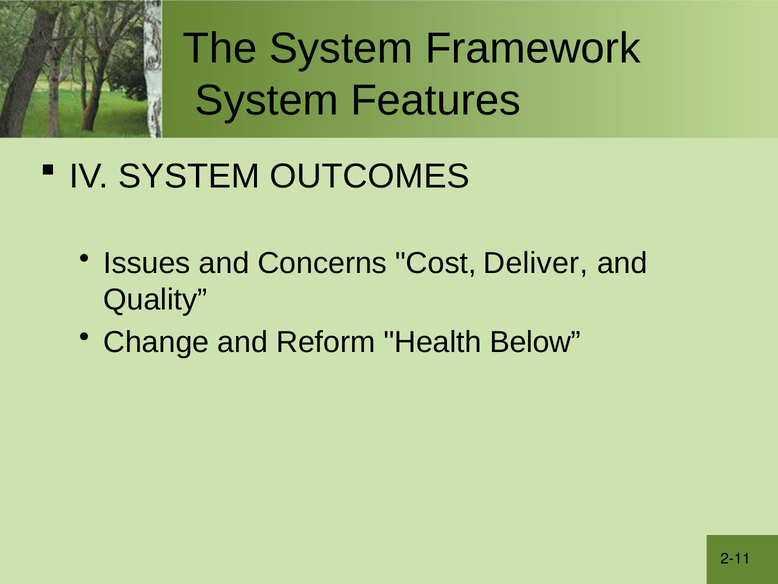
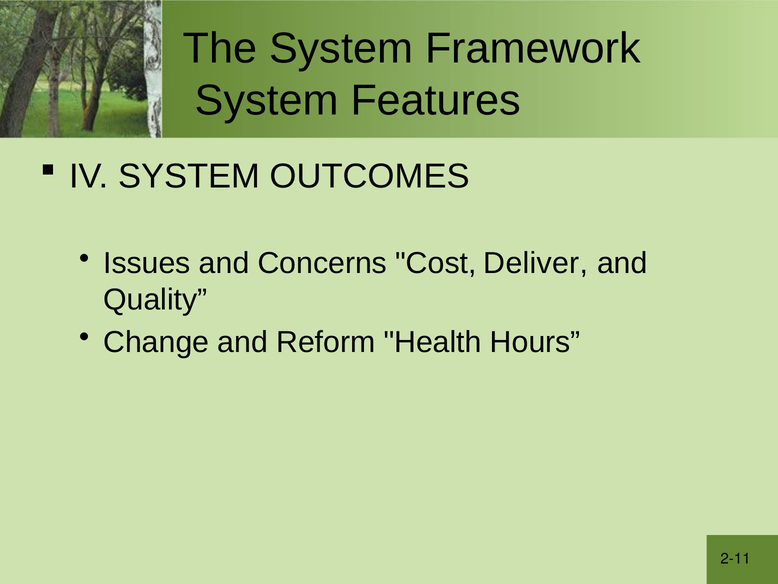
Below: Below -> Hours (535, 342)
